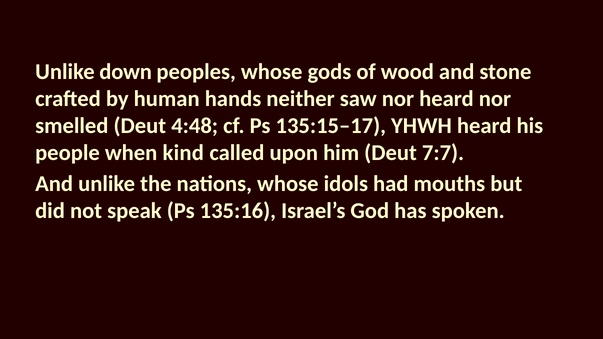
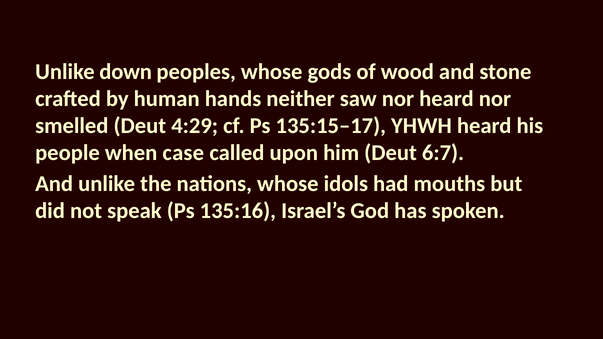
4:48: 4:48 -> 4:29 (195, 126)
kind: kind -> case (183, 153)
7:7: 7:7 -> 6:7 (443, 153)
